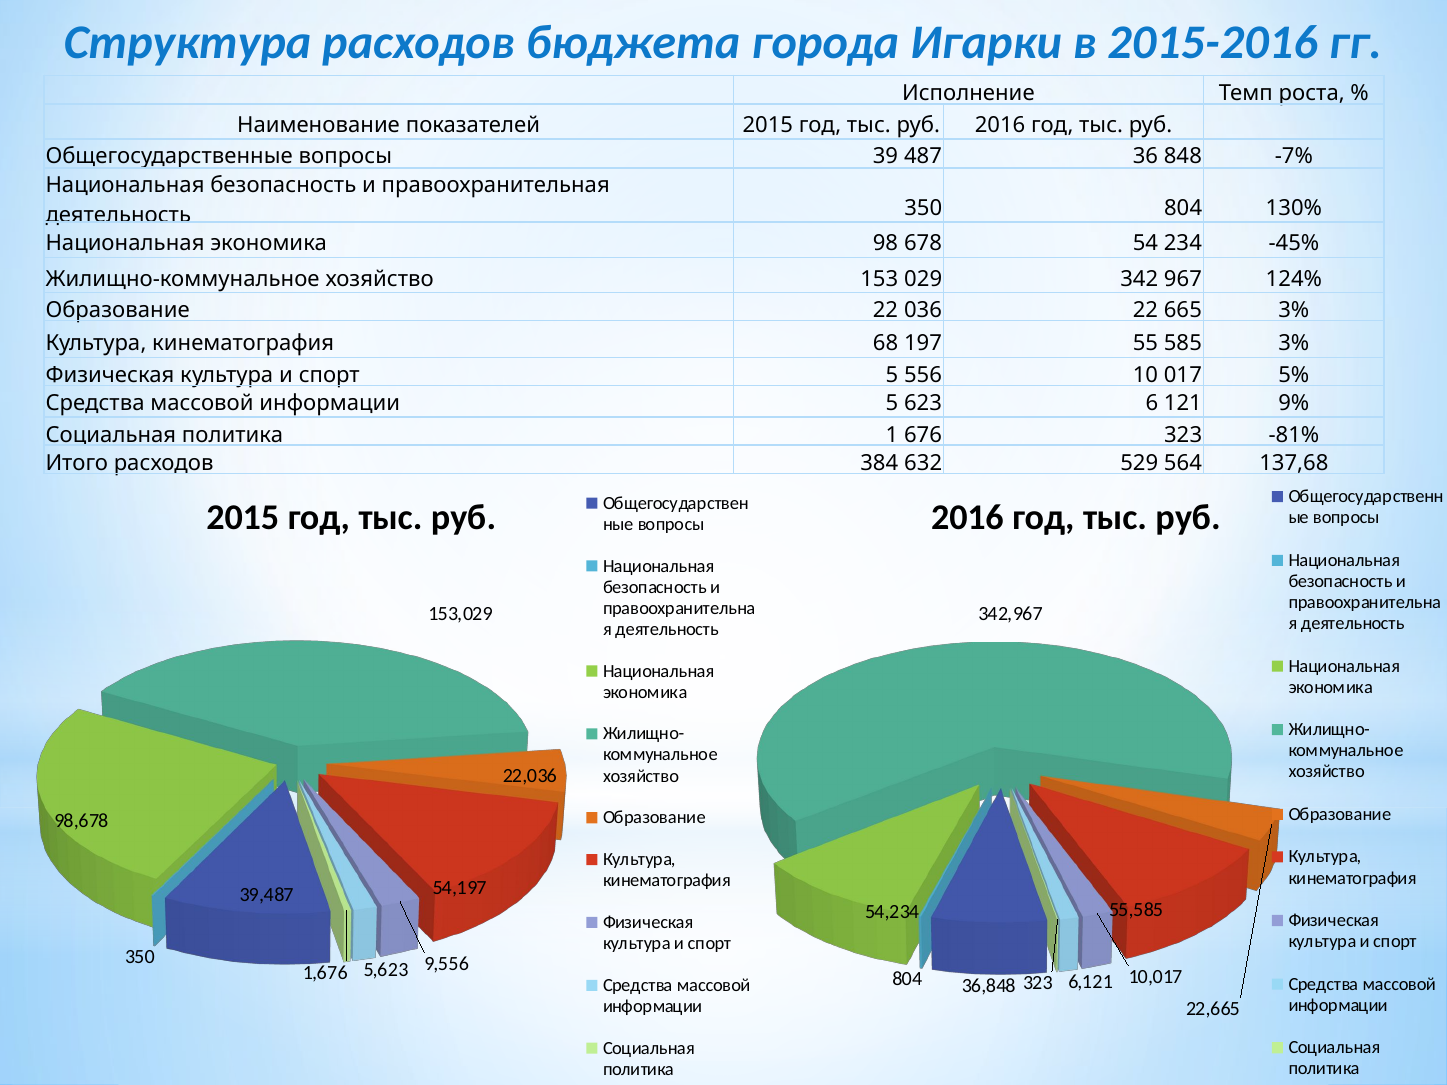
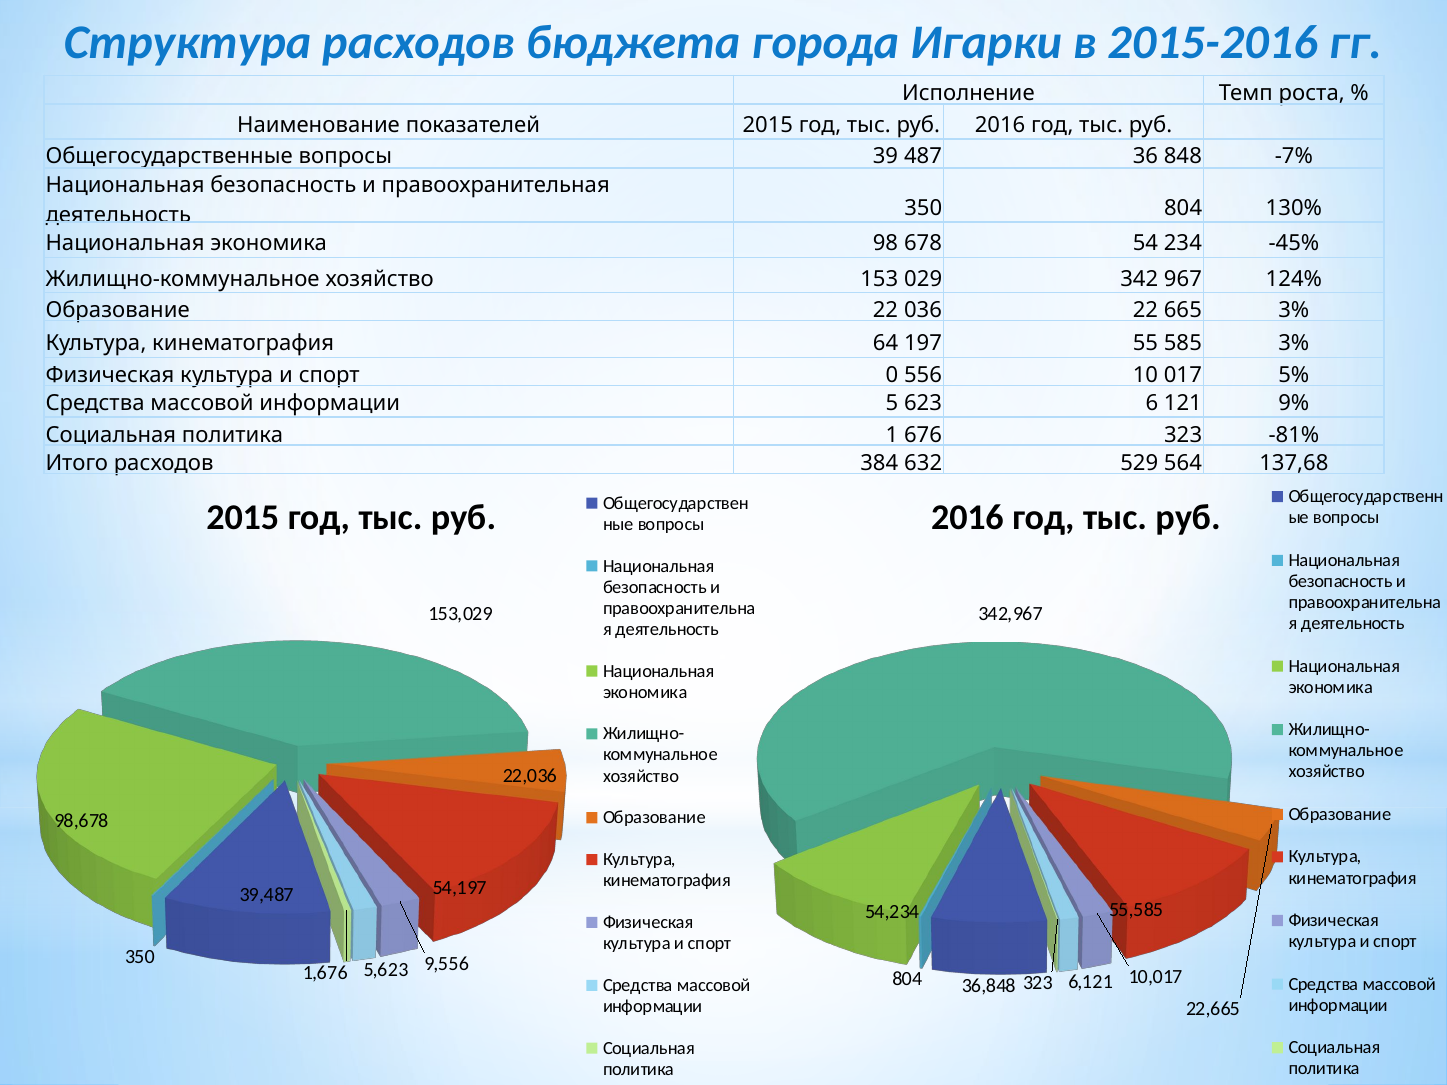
68: 68 -> 64 (886, 344)
спорт 5: 5 -> 0 (892, 375)
